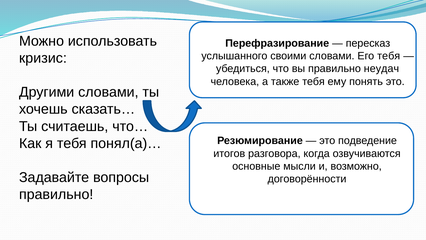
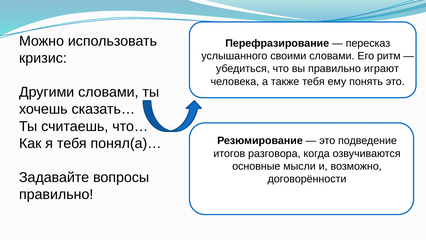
Его тебя: тебя -> ритм (389, 56)
неудач: неудач -> играют (381, 69)
